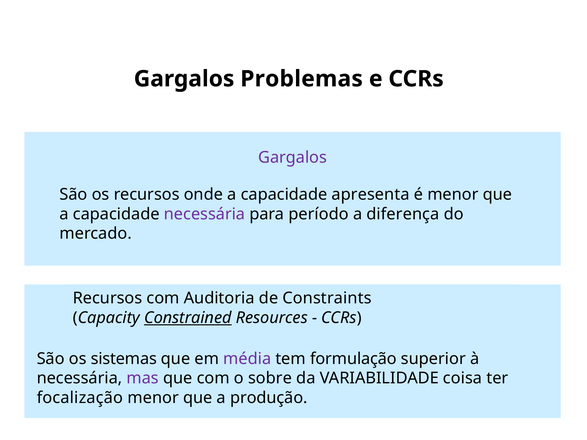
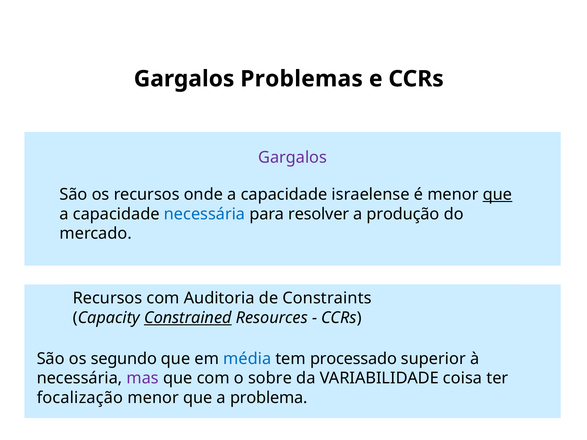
apresenta: apresenta -> israelense (371, 195)
que underline: none -> present (497, 195)
necessária colour: purple -> blue (205, 214)
período: período -> resolver (319, 214)
diferença: diferença -> produção (403, 214)
sistemas: sistemas -> segundo (124, 359)
média colour: purple -> blue (247, 359)
formulação: formulação -> processado (353, 359)
produção: produção -> problema (269, 398)
